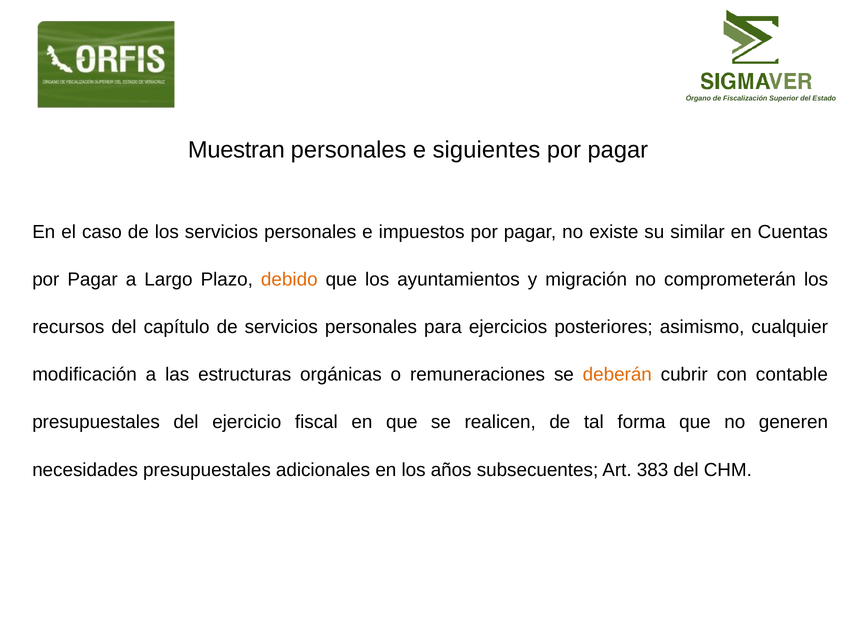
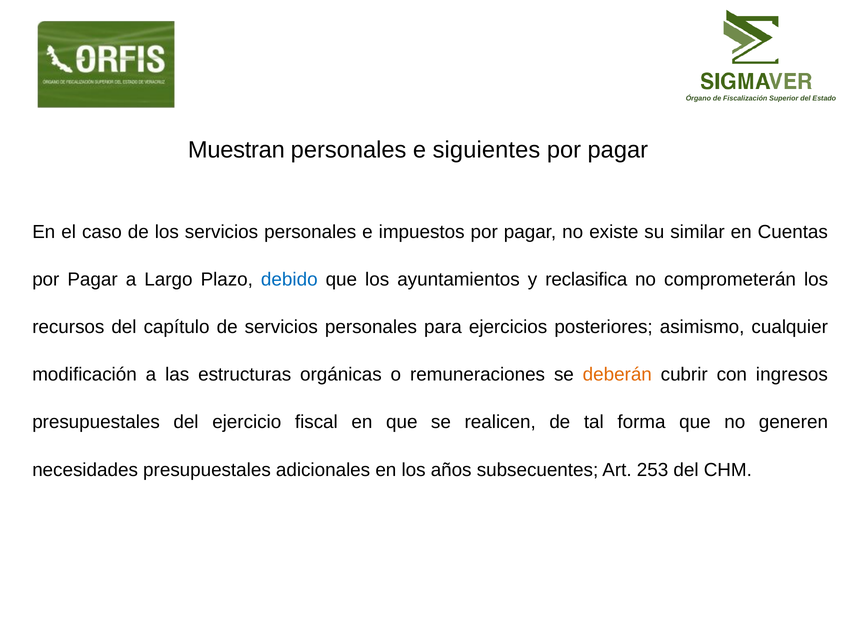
debido colour: orange -> blue (289, 279)
migración: migración -> reclasifica (586, 279)
contable: contable -> ingresos (792, 374)
383: 383 -> 253 (653, 469)
